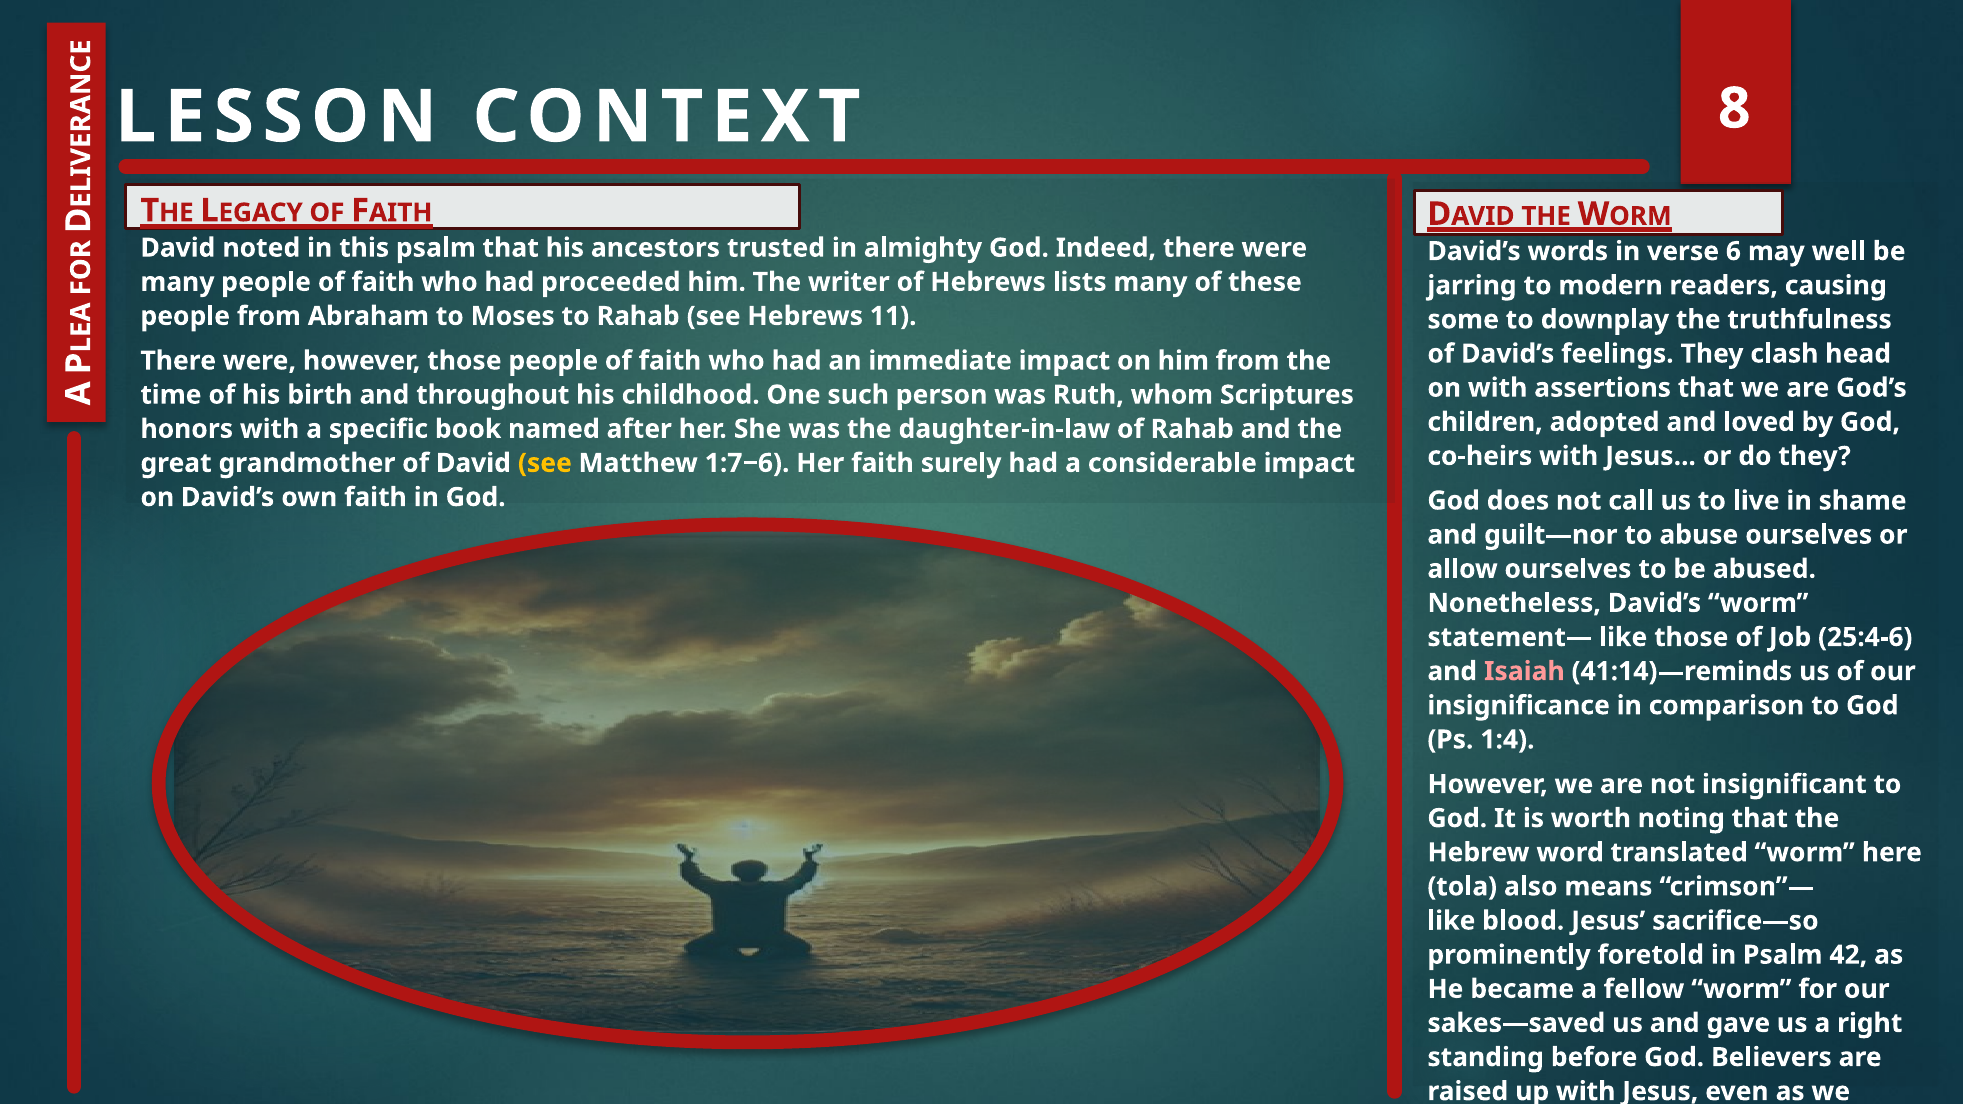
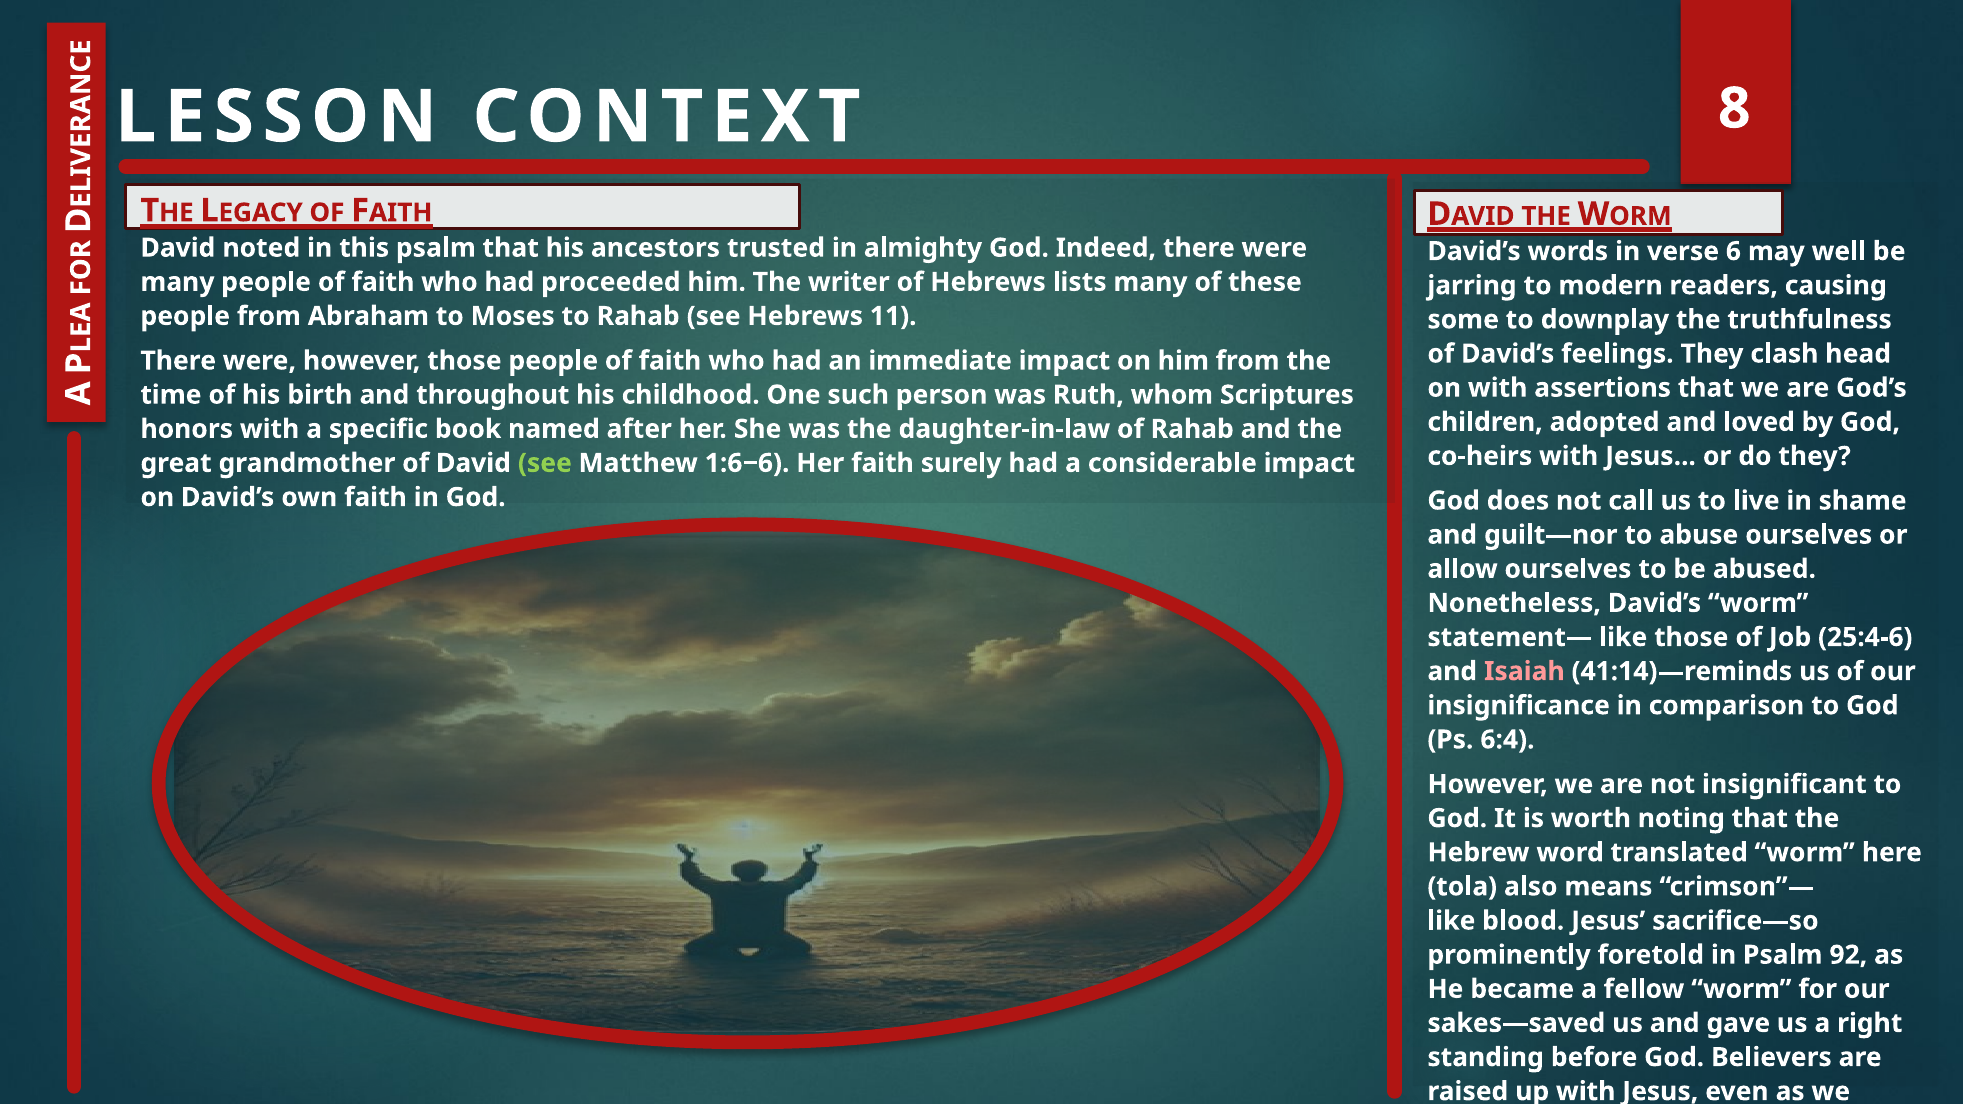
see colour: yellow -> light green (545, 463)
1:7−6: 1:7−6 -> 1:6−6 (747, 463)
1:4: 1:4 -> 6:4 (1507, 740)
42: 42 -> 92 (1848, 955)
